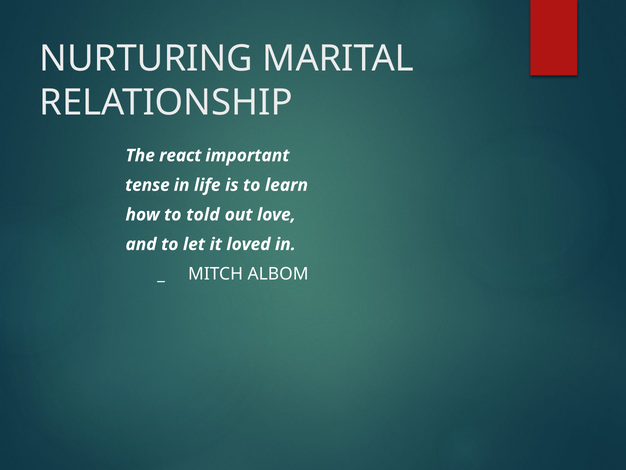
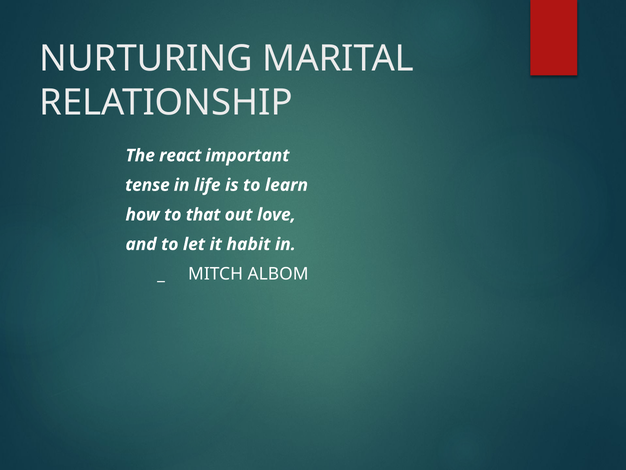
told: told -> that (203, 214)
loved: loved -> habit (248, 244)
